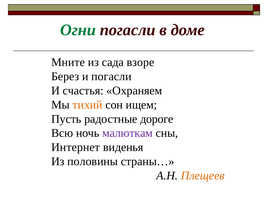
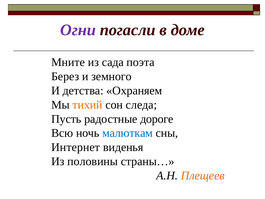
Огни colour: green -> purple (78, 30)
взоре: взоре -> поэта (141, 62)
и погасли: погасли -> земного (111, 76)
счастья: счастья -> детства (83, 90)
ищем: ищем -> следа (141, 105)
малюткам colour: purple -> blue (128, 133)
